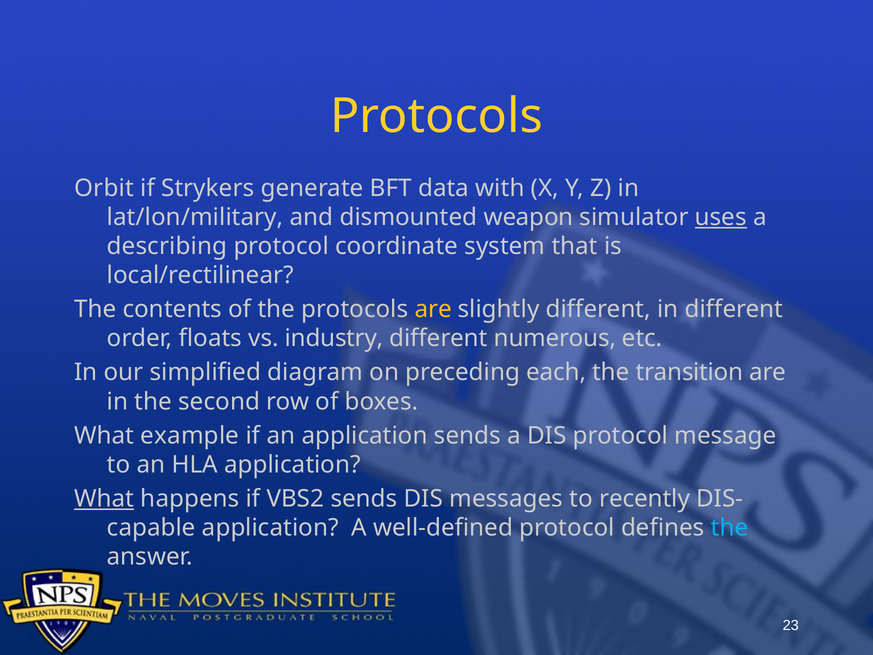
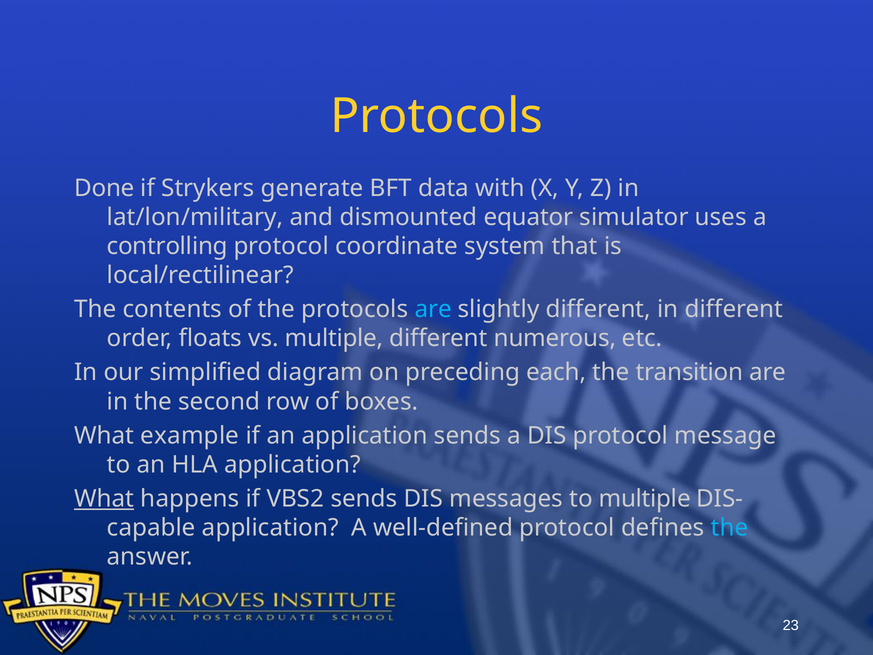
Orbit: Orbit -> Done (104, 188)
weapon: weapon -> equator (529, 217)
uses underline: present -> none (721, 217)
describing: describing -> controlling (167, 246)
are colour: yellow -> light blue (433, 309)
vs industry: industry -> multiple (334, 338)
to recently: recently -> multiple (645, 498)
